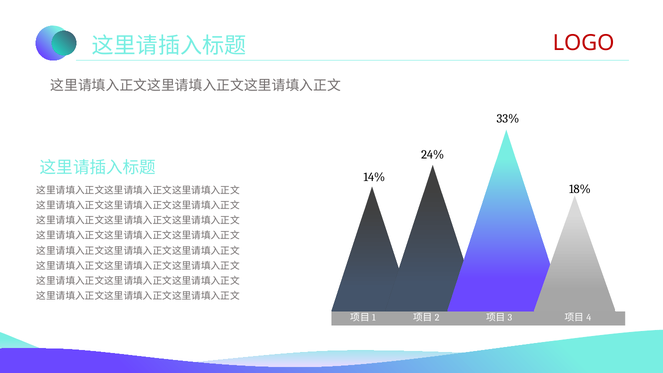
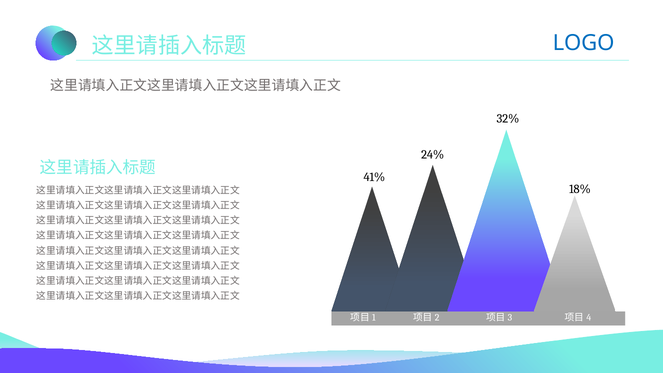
LOGO colour: red -> blue (584, 43)
33%: 33% -> 32% (508, 119)
14%: 14% -> 41% (374, 177)
